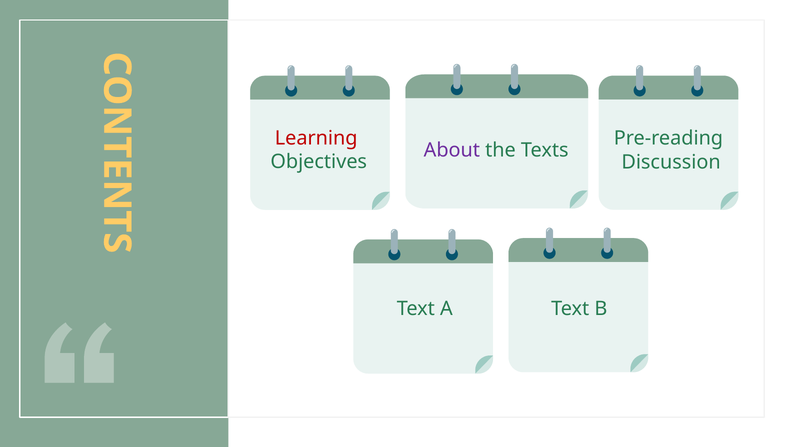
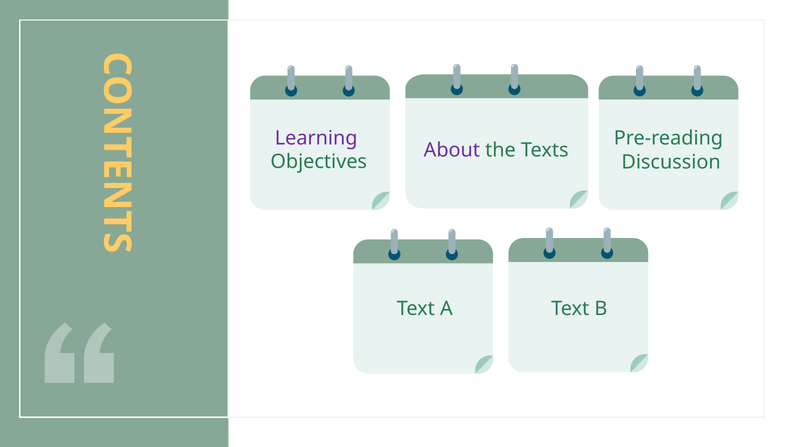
Learning colour: red -> purple (316, 138)
